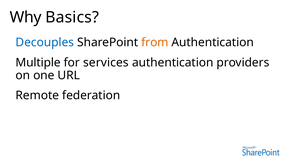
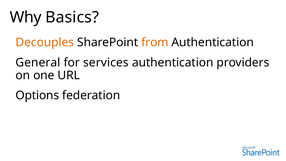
Decouples colour: blue -> orange (45, 42)
Multiple: Multiple -> General (38, 62)
Remote: Remote -> Options (37, 95)
